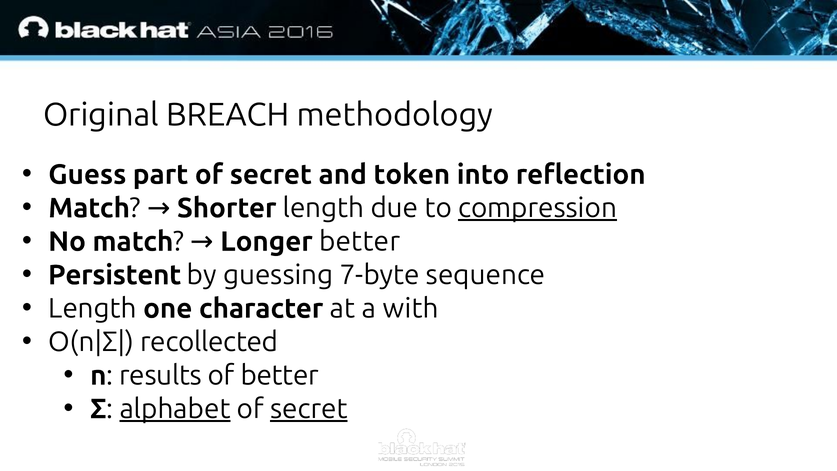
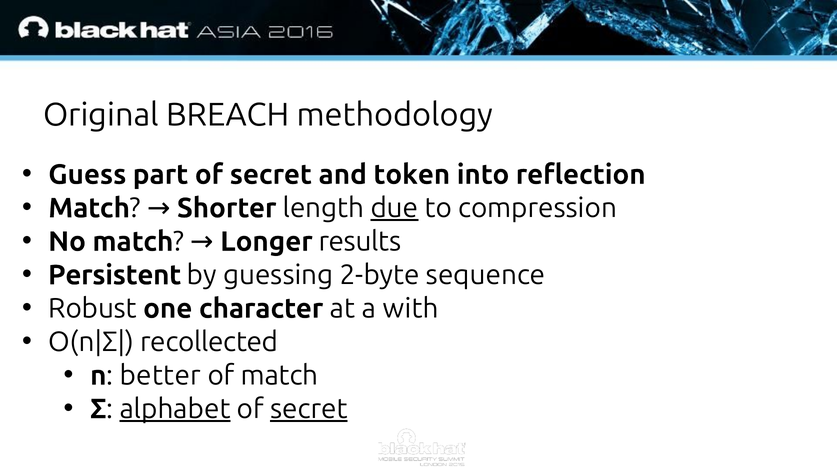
due underline: none -> present (394, 208)
compression underline: present -> none (538, 208)
better: better -> results (360, 241)
7-byte: 7-byte -> 2-byte (380, 275)
Length: Length -> Robust (93, 308)
results: results -> better (160, 375)
of better: better -> match (280, 375)
